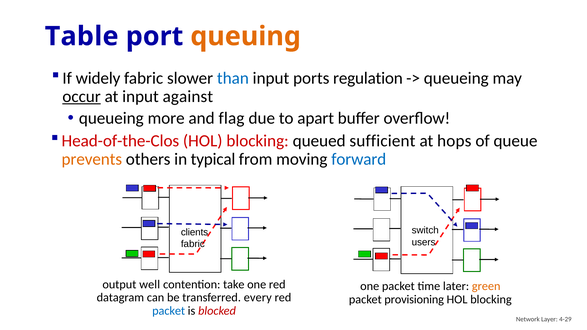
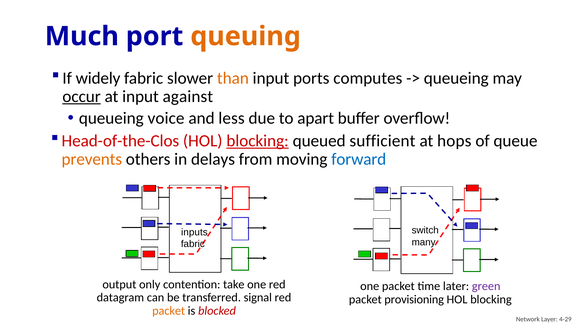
Table: Table -> Much (82, 36)
than colour: blue -> orange (233, 78)
regulation: regulation -> computes (368, 78)
more: more -> voice (166, 118)
flag: flag -> less (232, 118)
blocking underline: none -> present (258, 141)
typical: typical -> delays (213, 159)
clients: clients -> inputs (194, 232)
users: users -> many (424, 242)
well: well -> only (150, 284)
green colour: orange -> purple (486, 286)
every: every -> signal (258, 298)
packet colour: blue -> orange (169, 311)
